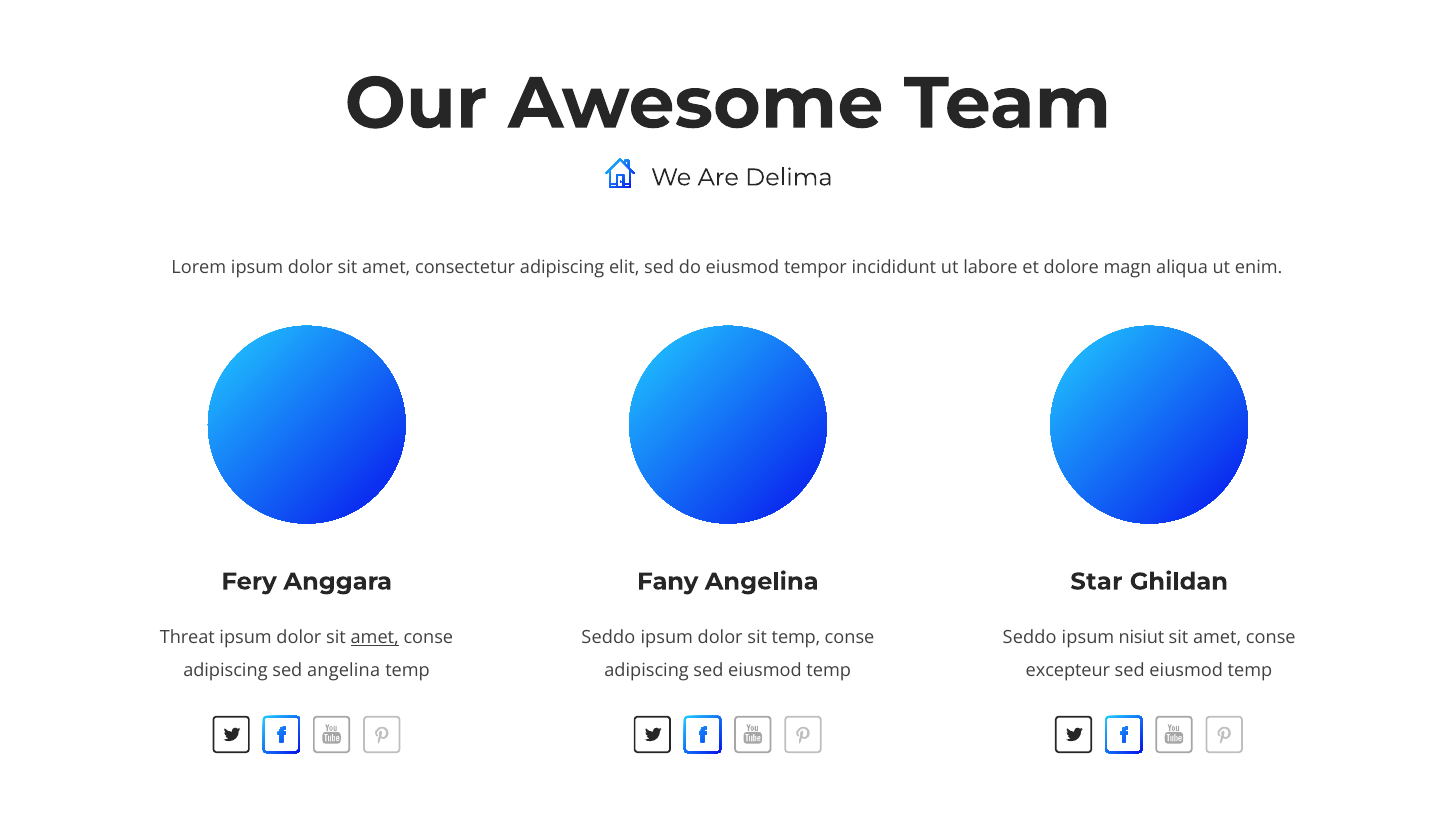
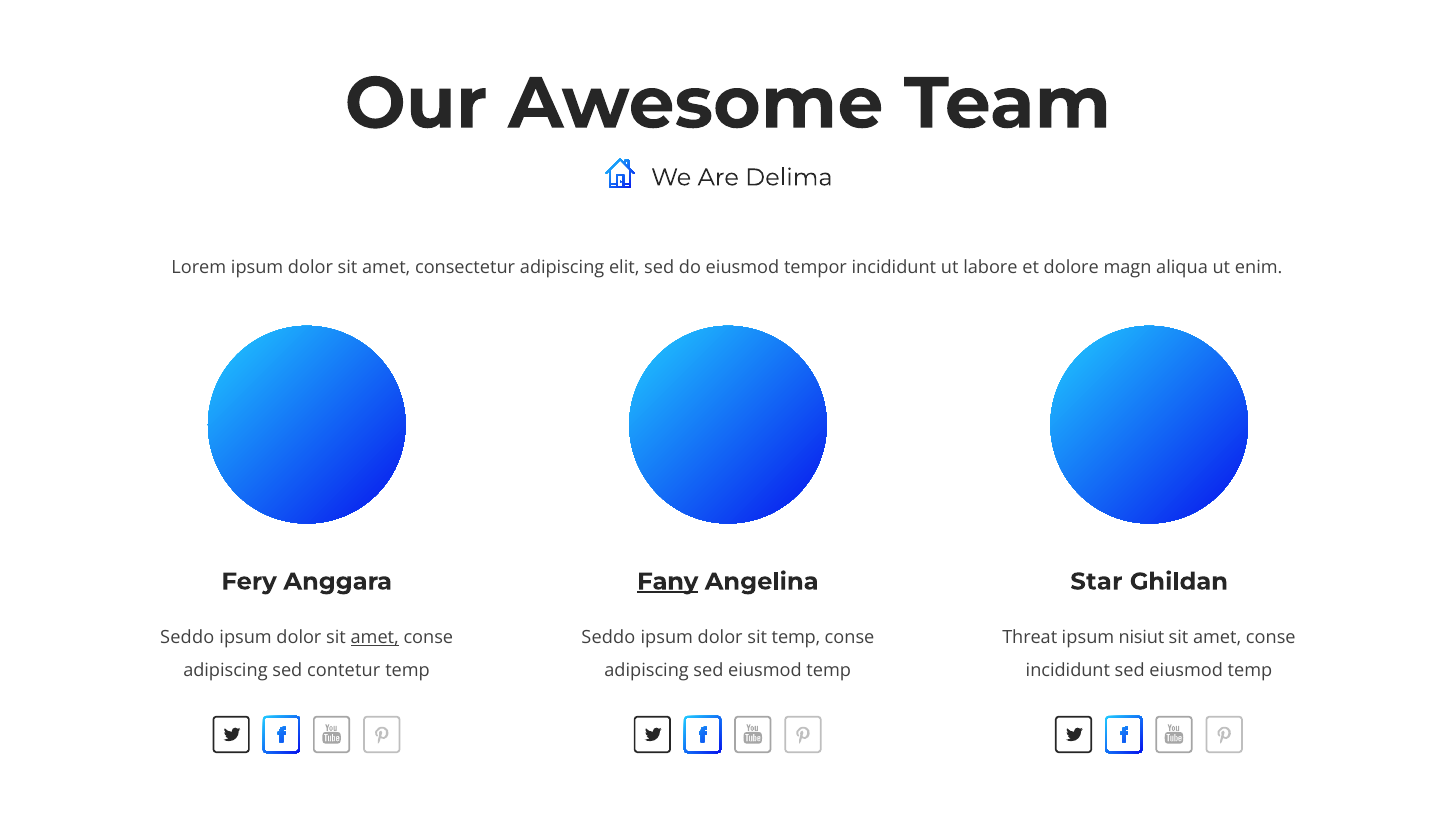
Fany underline: none -> present (668, 582)
Threat: Threat -> Seddo (187, 638)
Seddo: Seddo -> Threat (1030, 638)
sed angelina: angelina -> contetur (344, 671)
excepteur: excepteur -> incididunt (1068, 671)
